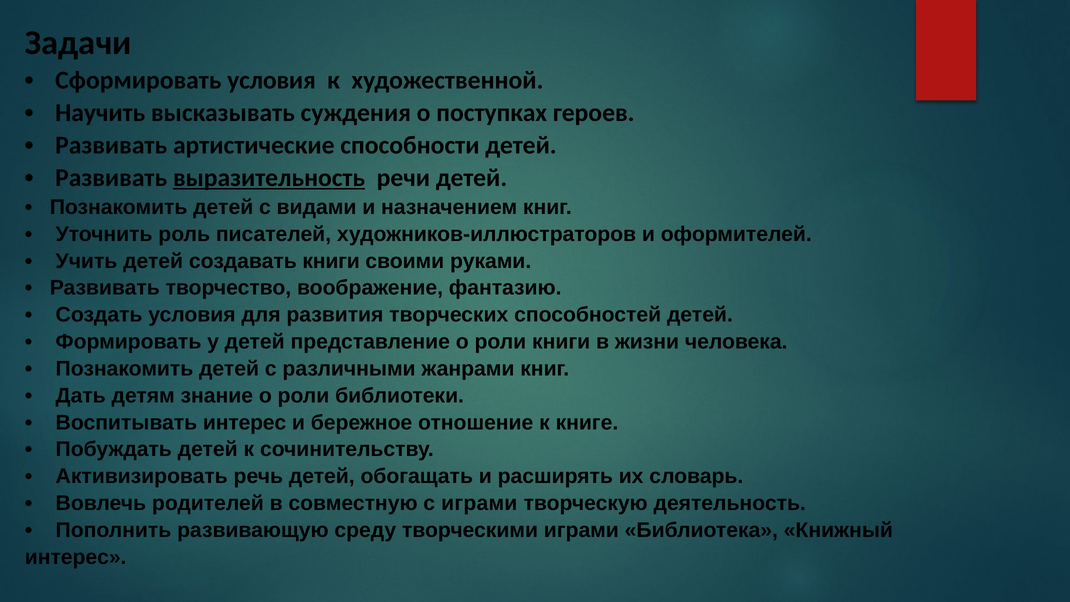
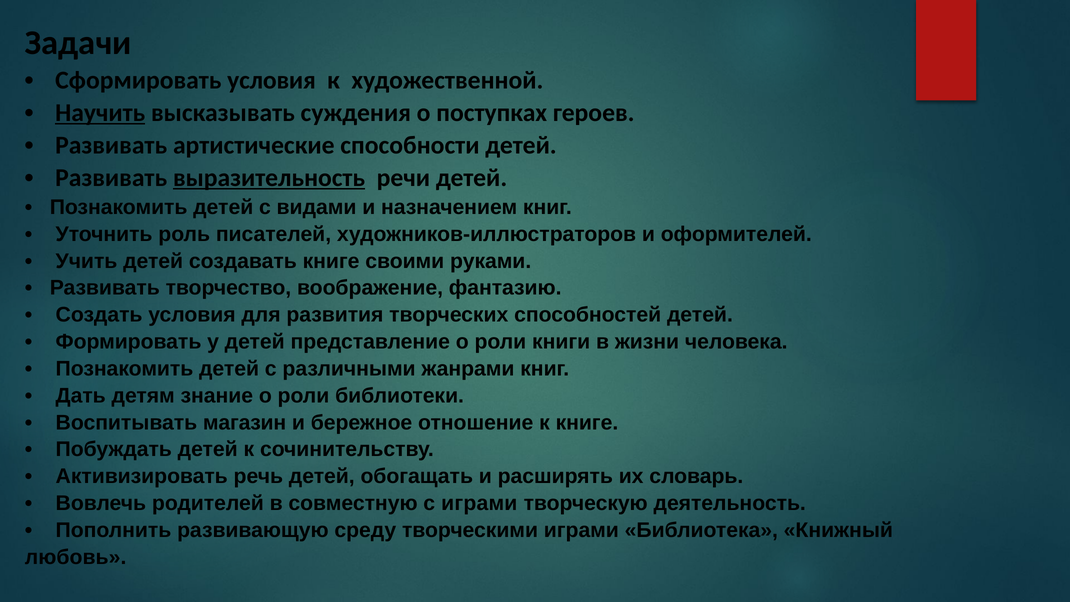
Научить underline: none -> present (100, 113)
создавать книги: книги -> книге (331, 261)
Воспитывать интерес: интерес -> магазин (245, 422)
интерес: интерес -> любовь (76, 557)
